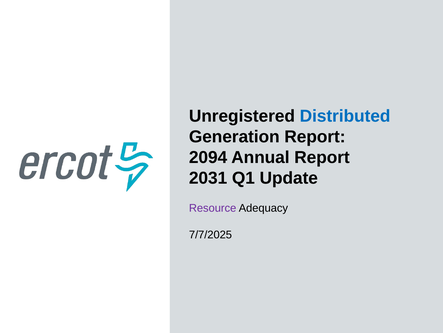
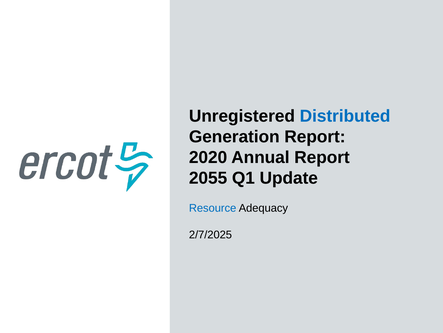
2094: 2094 -> 2020 (208, 157)
2031: 2031 -> 2055 (208, 178)
Resource colour: purple -> blue (213, 208)
7/7/2025: 7/7/2025 -> 2/7/2025 (210, 234)
